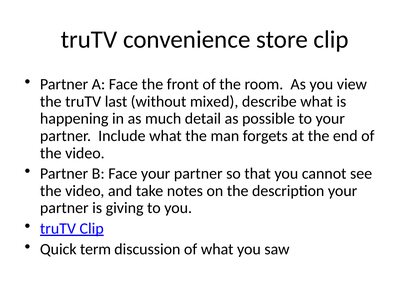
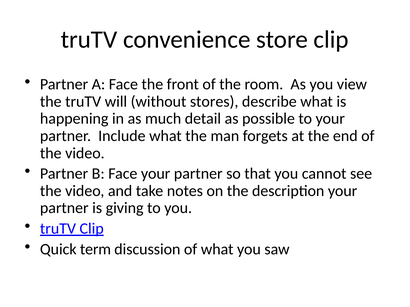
last: last -> will (116, 102)
mixed: mixed -> stores (214, 102)
